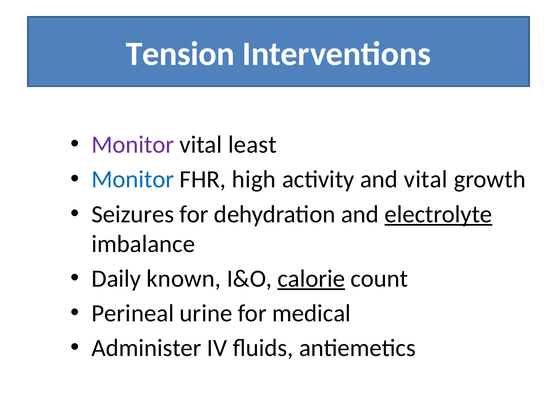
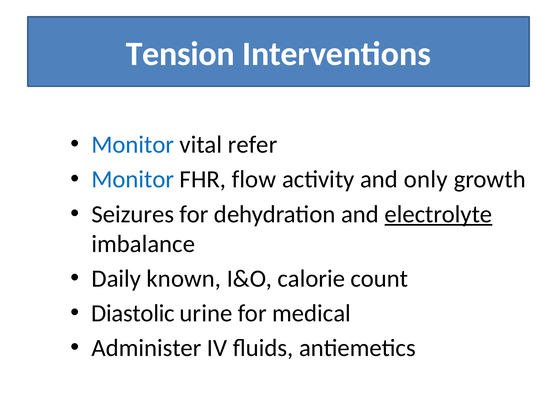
Monitor colour: purple -> blue (133, 145)
least: least -> refer (252, 145)
high: high -> flow (254, 179)
and vital: vital -> only (426, 179)
calorie underline: present -> none (311, 278)
Perineal: Perineal -> Diastolic (133, 313)
